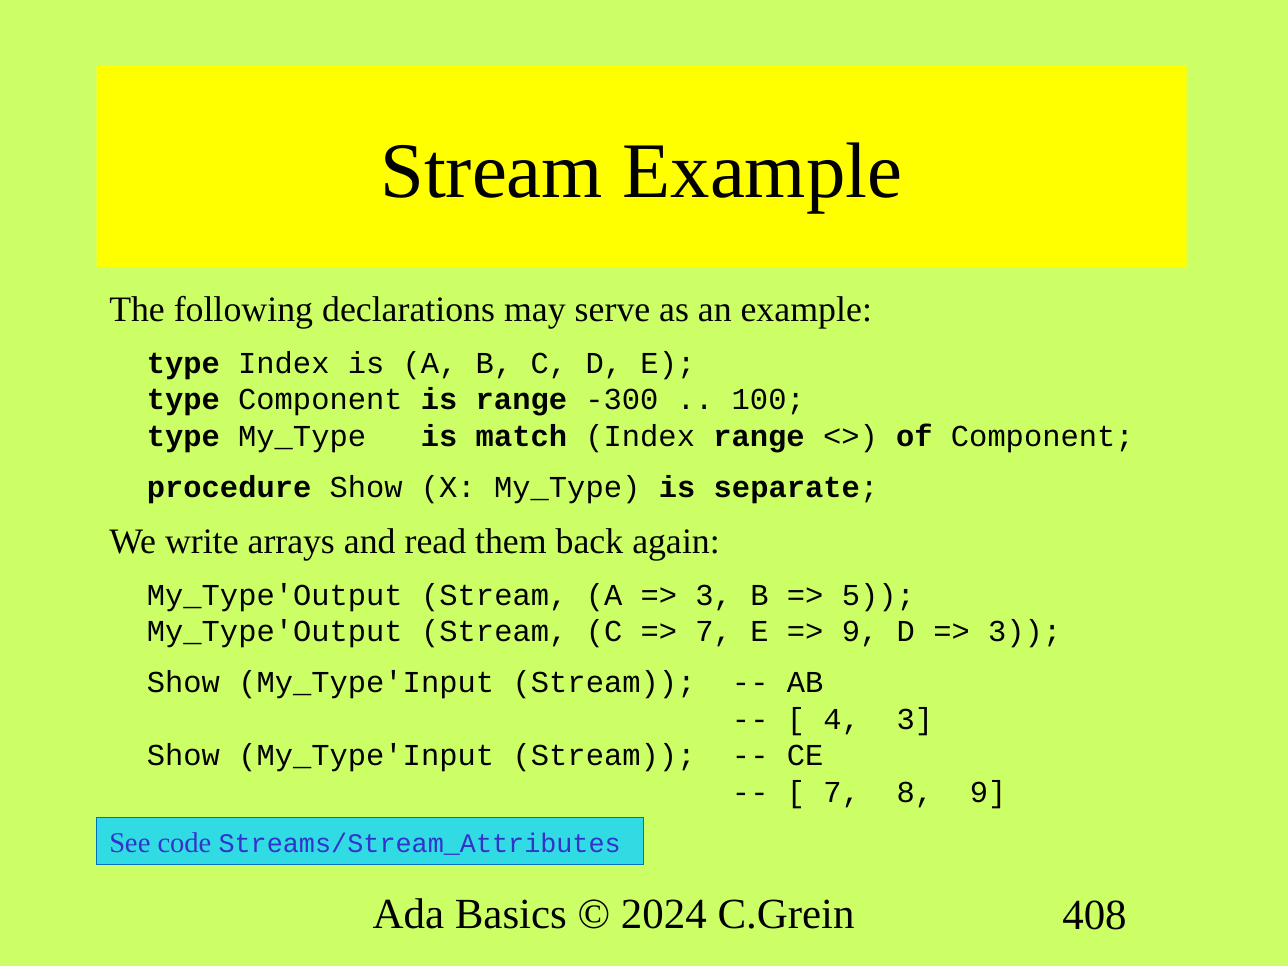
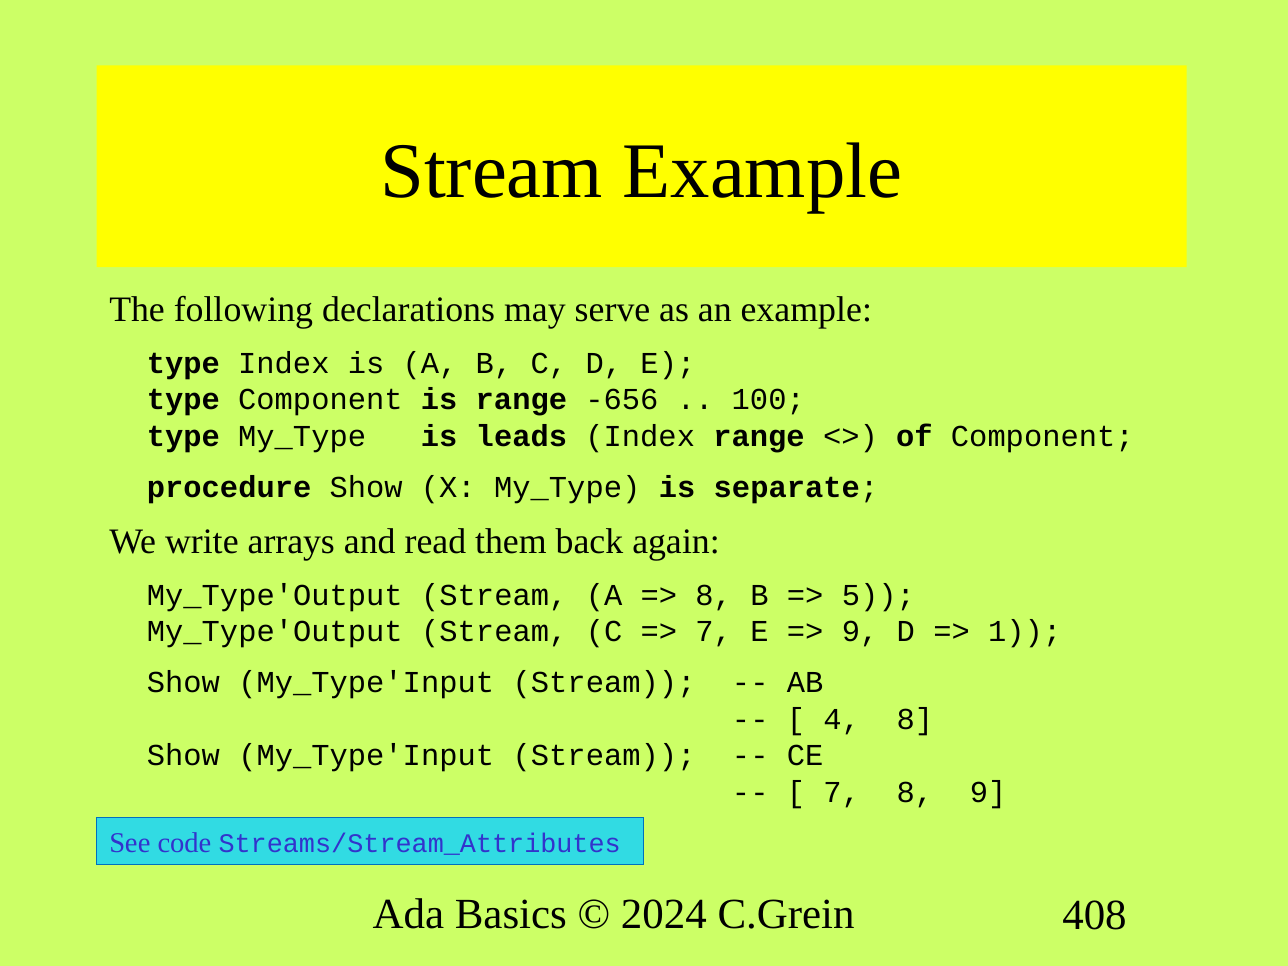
-300: -300 -> -656 (622, 400)
match: match -> leads (521, 436)
3: 3 -> 8 (714, 595)
3: 3 -> 1 (1025, 632)
4 3: 3 -> 8 (915, 719)
